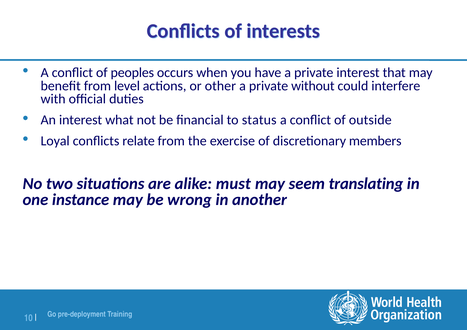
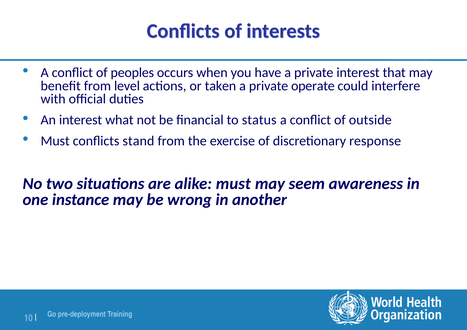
other: other -> taken (220, 86)
without: without -> operate (313, 86)
Loyal: Loyal -> Must (55, 141)
relate: relate -> stand (138, 141)
members: members -> response (375, 141)
translating: translating -> awareness (366, 184)
